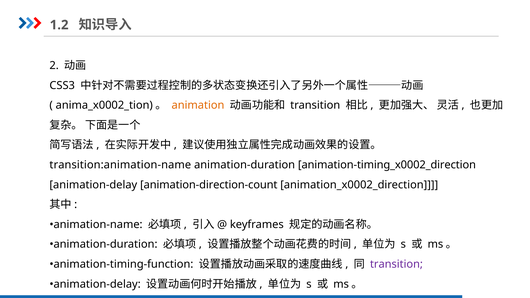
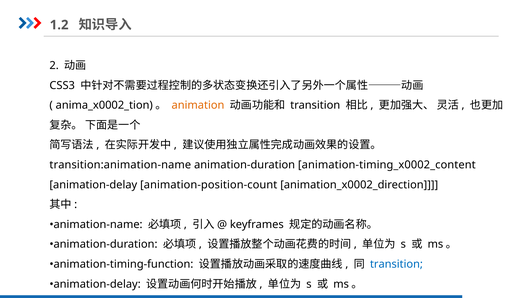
animation-timing_x0002_direction: animation-timing_x0002_direction -> animation-timing_x0002_content (387, 165)
animation-direction-count: animation-direction-count -> animation-position-count (209, 185)
transition colour: purple -> blue (396, 264)
